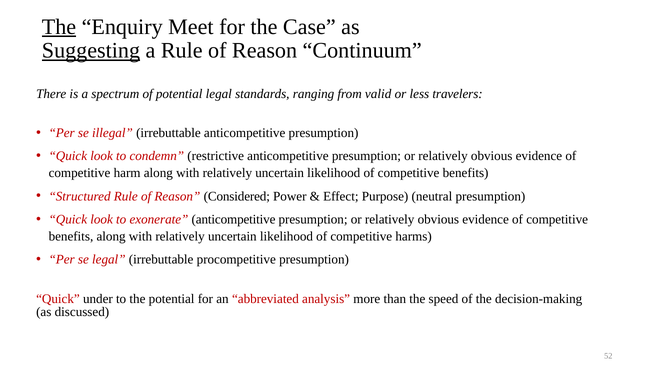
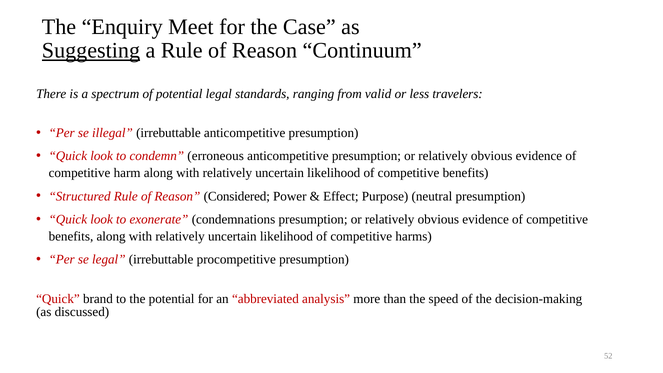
The underline: present -> none (59, 27)
restrictive: restrictive -> erroneous (216, 156)
exonerate anticompetitive: anticompetitive -> condemnations (233, 219)
under: under -> brand (98, 299)
